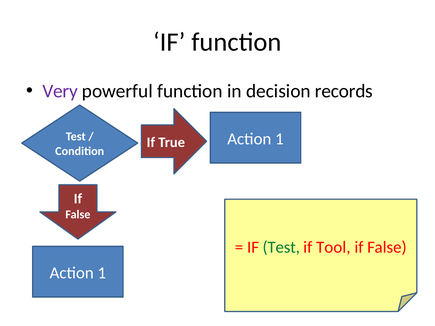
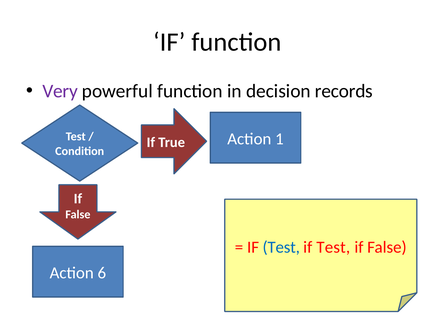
Test colour: green -> blue (281, 247)
Tool: Tool -> Test (333, 247)
1: 1 -> 6 (102, 273)
